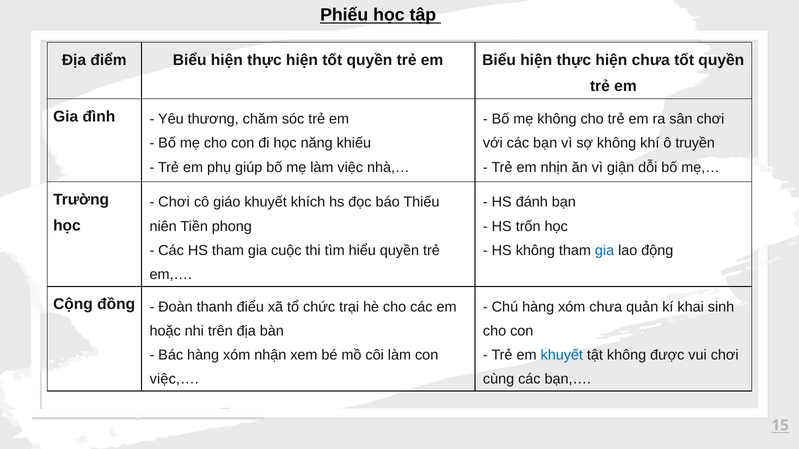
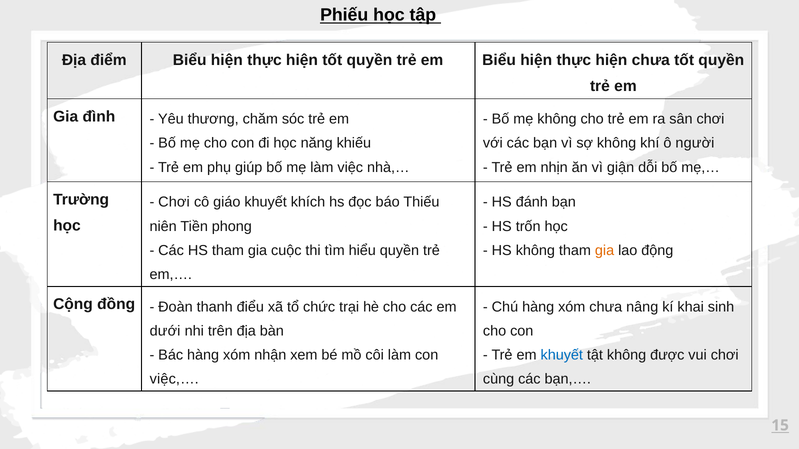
truyền: truyền -> người (695, 143)
gia colour: blue -> orange (605, 251)
quản: quản -> nâng (642, 307)
hoặc: hoặc -> dưới (165, 331)
